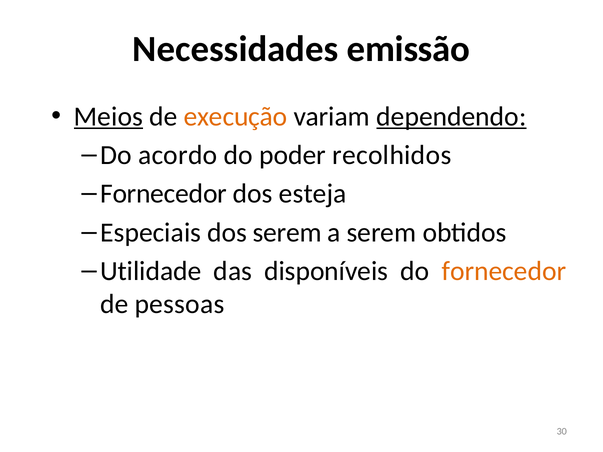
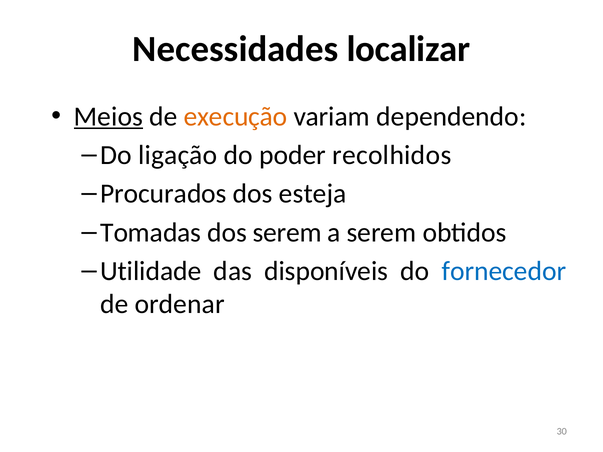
emissão: emissão -> localizar (408, 49)
dependendo underline: present -> none (451, 117)
acordo: acordo -> ligação (178, 155)
Fornecedor: Fornecedor -> Procurados (163, 194)
Especiais: Especiais -> Tomadas (151, 233)
fornecedor colour: orange -> blue (504, 271)
pessoas: pessoas -> ordenar (180, 304)
